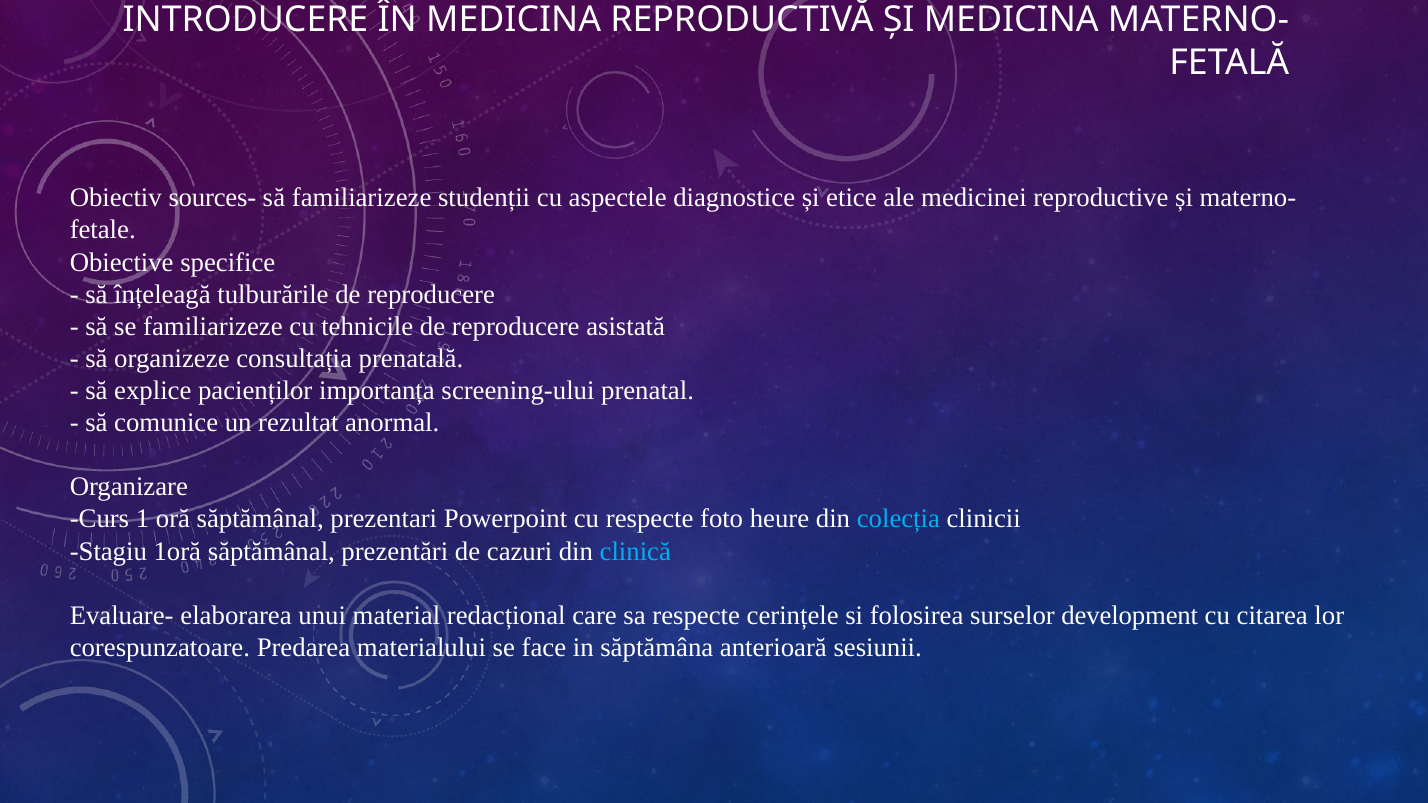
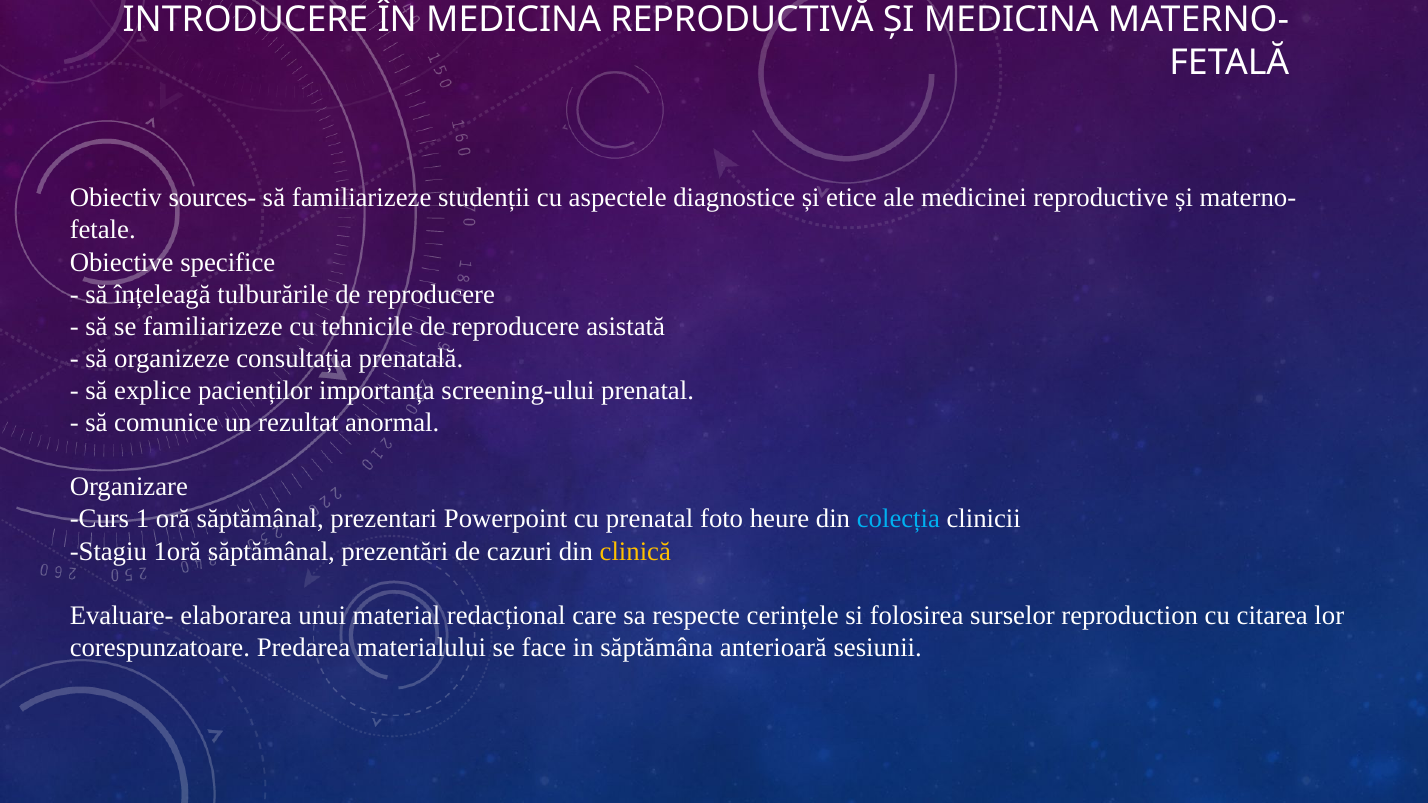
cu respecte: respecte -> prenatal (650, 519)
clinică colour: light blue -> yellow (635, 551)
development: development -> reproduction (1130, 616)
